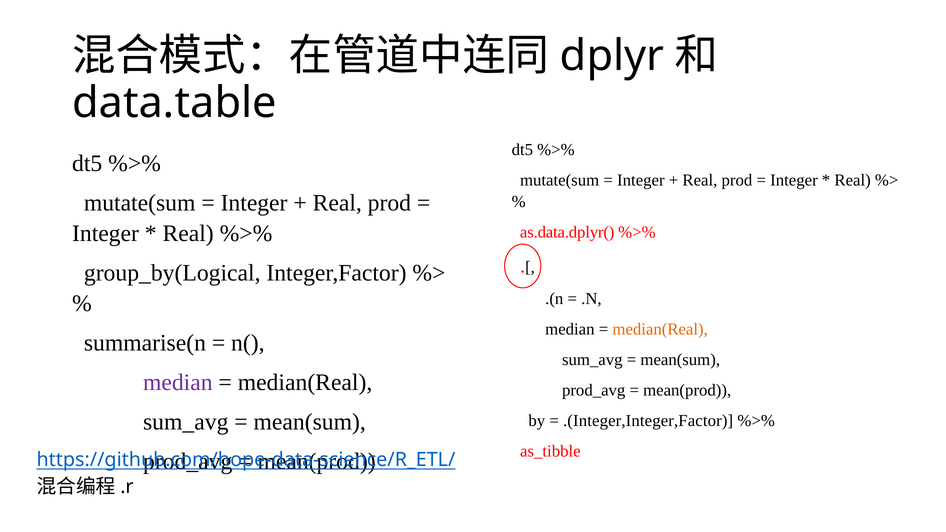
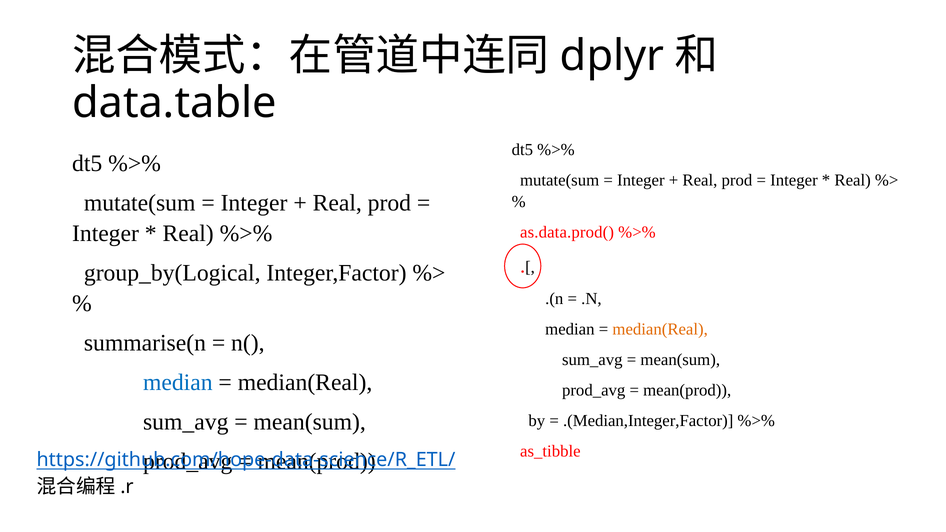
as.data.dplyr(: as.data.dplyr( -> as.data.prod( (567, 232)
median colour: purple -> blue (178, 383)
.(Integer,Integer,Factor: .(Integer,Integer,Factor -> .(Median,Integer,Factor (648, 421)
